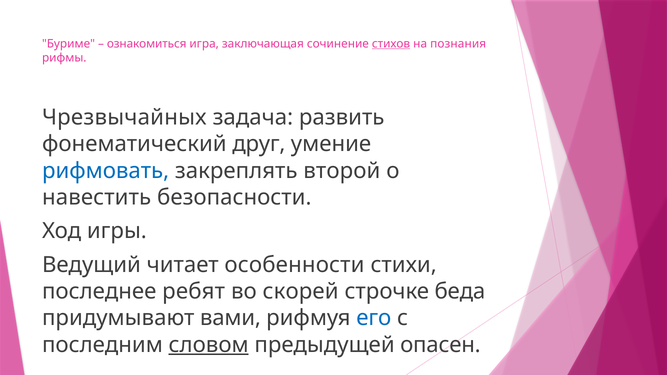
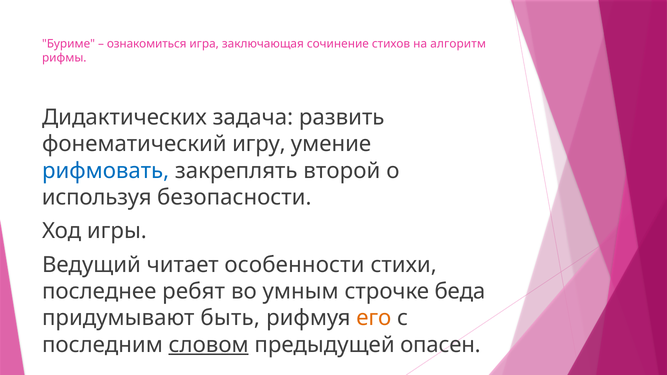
стихов underline: present -> none (391, 44)
познания: познания -> алгоритм (458, 44)
Чрезвычайных: Чрезвычайных -> Дидактических (124, 117)
друг: друг -> игру (259, 144)
навестить: навестить -> используя (97, 198)
скорей: скорей -> умным (301, 292)
вами: вами -> быть (230, 318)
его colour: blue -> orange (374, 318)
